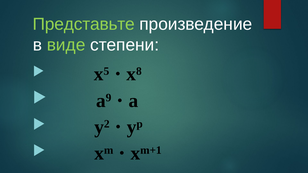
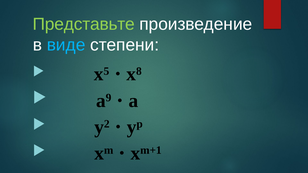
виде colour: light green -> light blue (66, 45)
